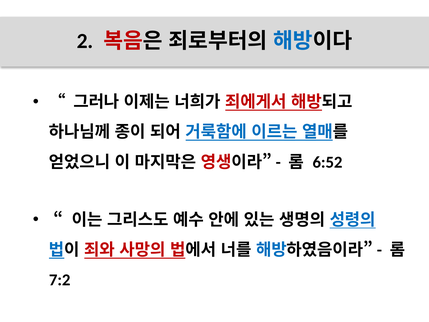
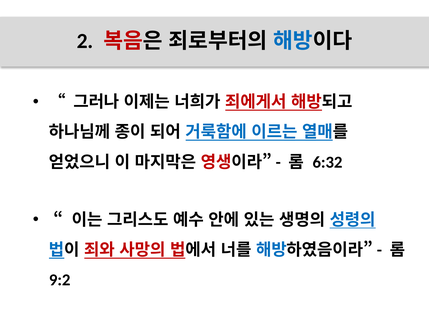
6:52: 6:52 -> 6:32 (327, 162)
7:2: 7:2 -> 9:2 (60, 280)
